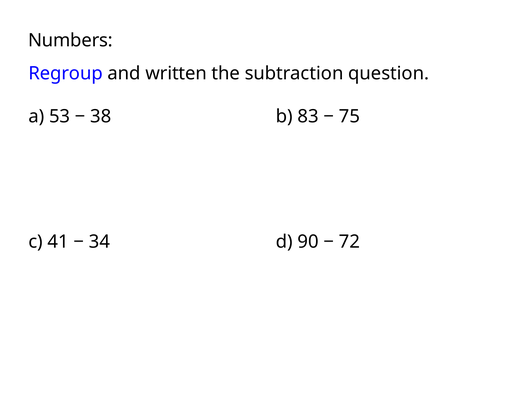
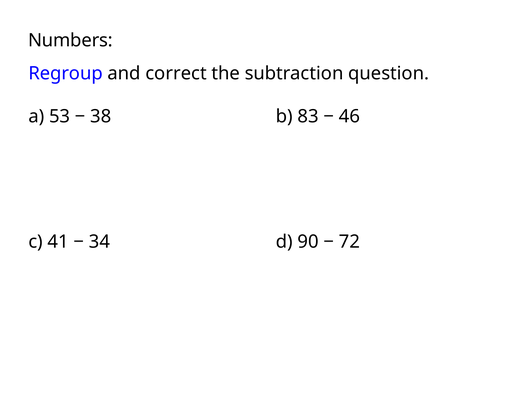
written: written -> correct (176, 73)
75: 75 -> 46 (349, 116)
